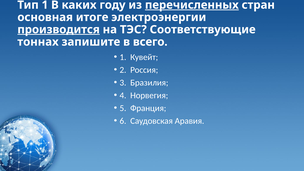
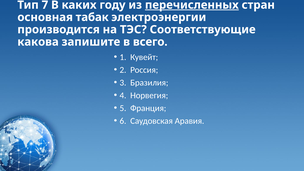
Тип 1: 1 -> 7 (45, 5)
итоге: итоге -> табак (92, 17)
производится underline: present -> none (59, 30)
тоннах: тоннах -> какова (38, 42)
